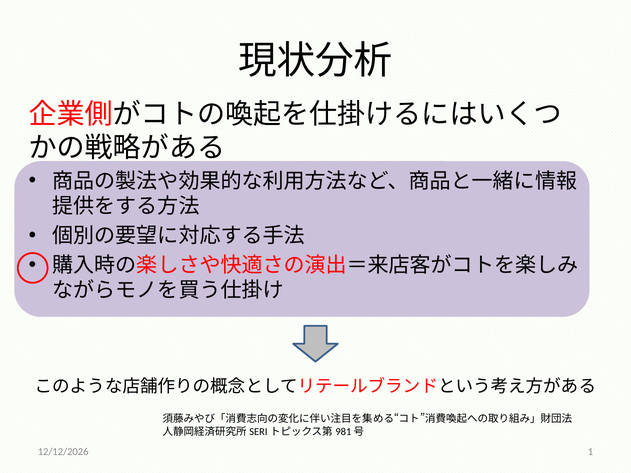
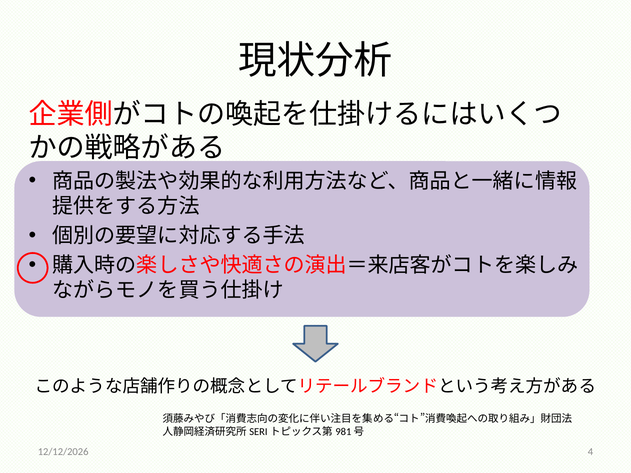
1: 1 -> 4 (591, 452)
